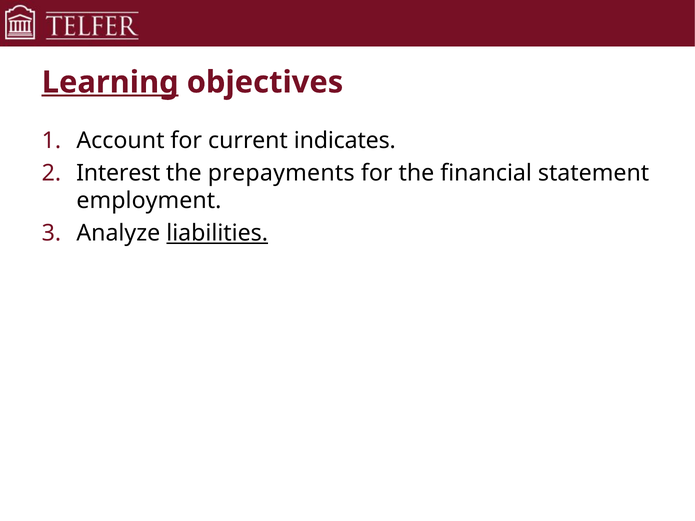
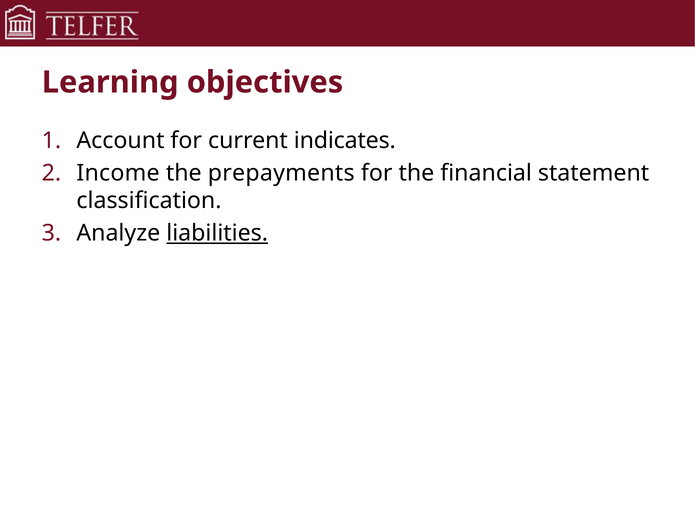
Learning underline: present -> none (110, 82)
Interest: Interest -> Income (118, 173)
employment: employment -> classification (149, 201)
